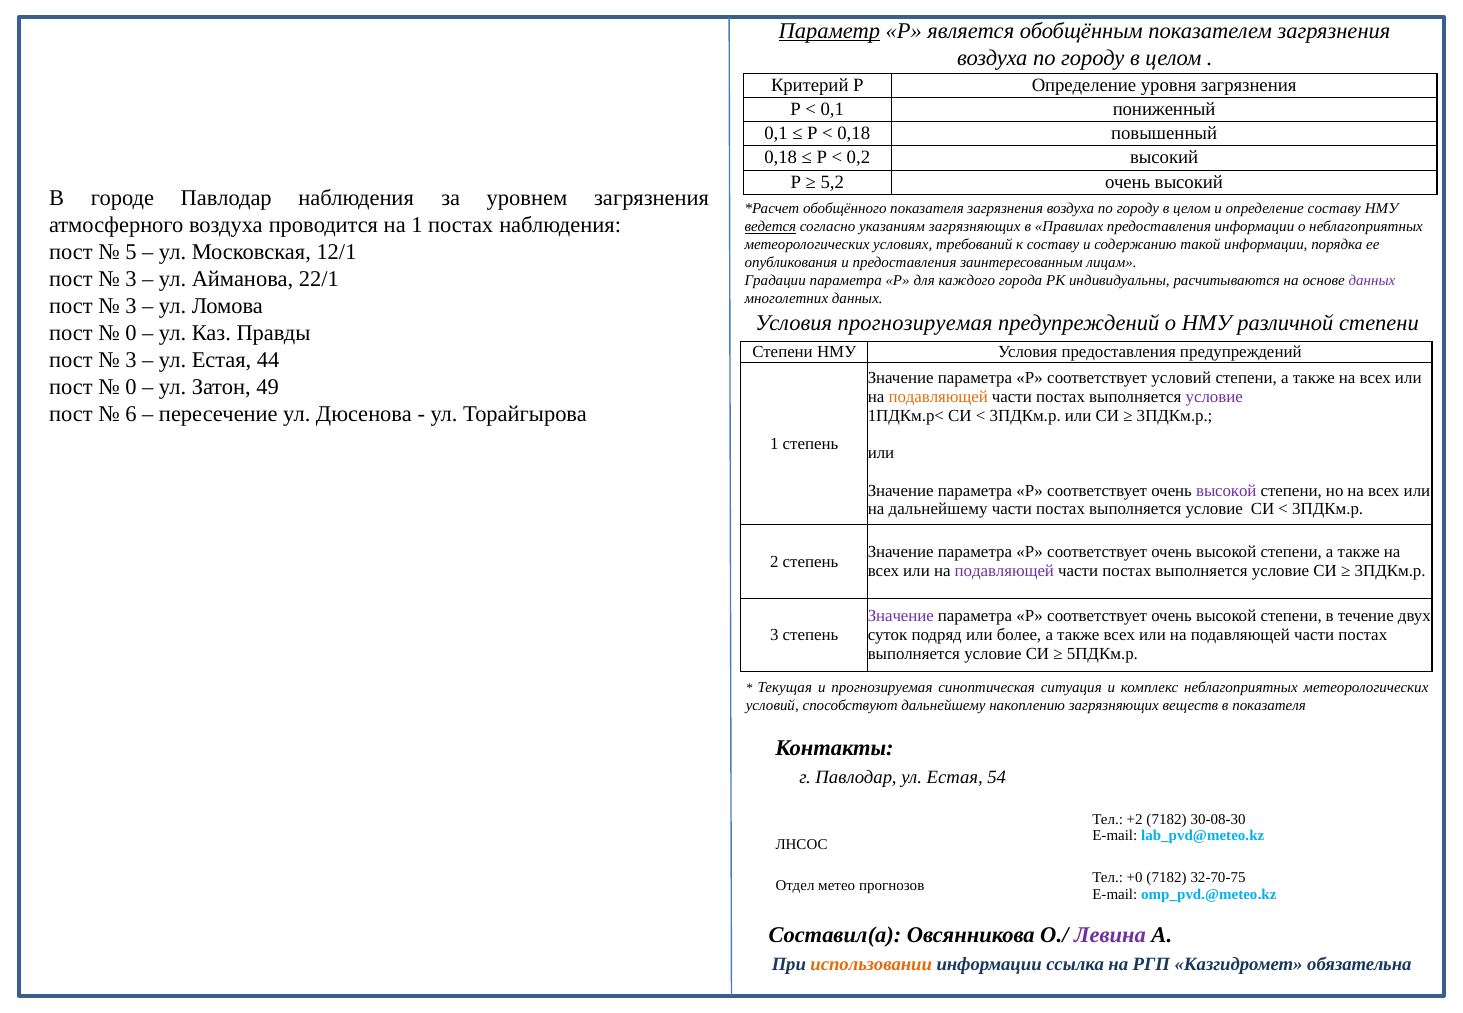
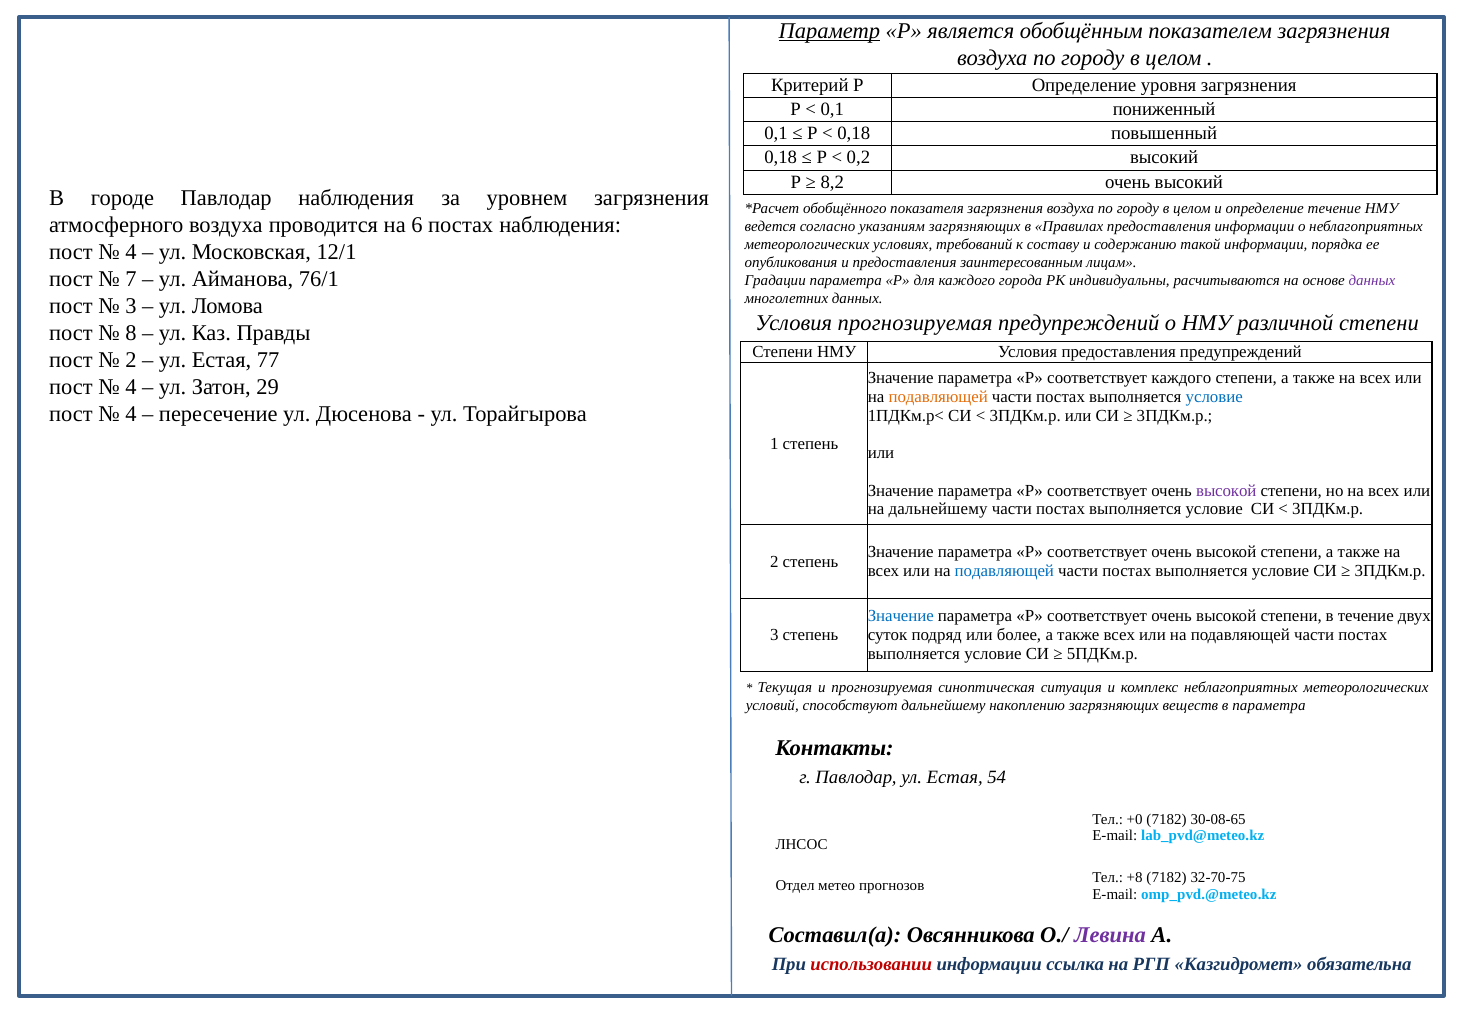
5,2: 5,2 -> 8,2 (832, 182)
определение составу: составу -> течение (1334, 209)
на 1: 1 -> 6 (417, 225)
ведется underline: present -> none (770, 227)
5: 5 -> 4 (131, 252)
3: 3 -> 7 (131, 279)
22/1: 22/1 -> 76/1 (319, 279)
0: 0 -> 8 (131, 333)
3: 3 -> 2 (131, 360)
44: 44 -> 77 (268, 360)
соответствует условий: условий -> каждого (1181, 378)
0: 0 -> 4 (131, 387)
49: 49 -> 29 (268, 387)
условие colour: purple -> blue (1214, 397)
6: 6 -> 4 (131, 414)
подавляющей colour: purple -> blue (1004, 571)
Значение colour: purple -> blue (901, 616)
в показателя: показателя -> параметра (1269, 705)
+2: +2 -> +0 (1135, 819)
30-08-30: 30-08-30 -> 30-08-65 (1218, 819)
+0: +0 -> +8 (1135, 877)
использовании colour: orange -> red (871, 964)
